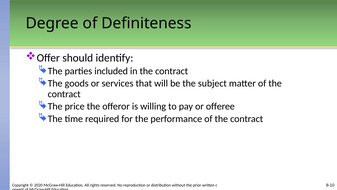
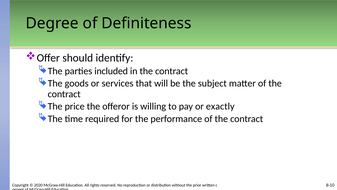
offeree: offeree -> exactly (220, 106)
